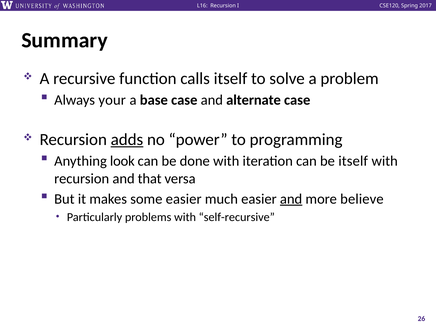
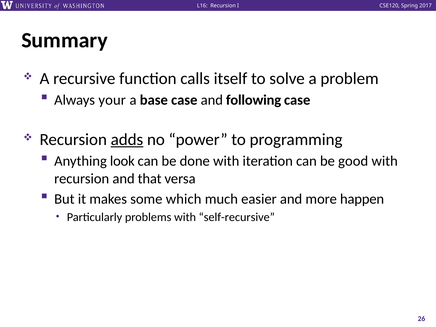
alternate: alternate -> following (254, 100)
be itself: itself -> good (353, 161)
some easier: easier -> which (184, 199)
and underline: present -> none (291, 199)
believe: believe -> happen (362, 199)
